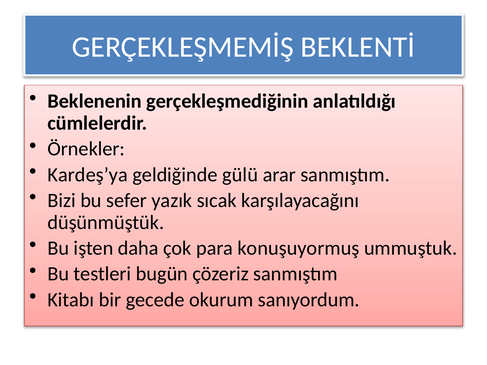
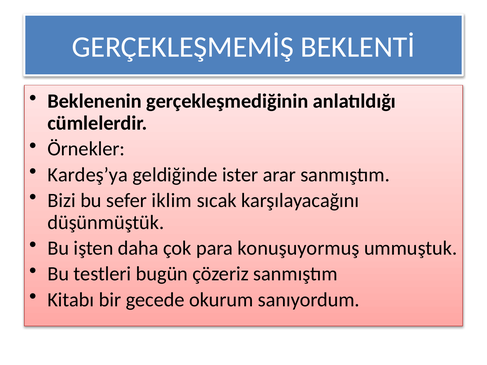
gülü: gülü -> ister (240, 175)
yazık: yazık -> iklim (172, 201)
